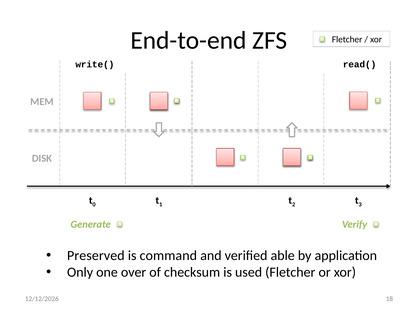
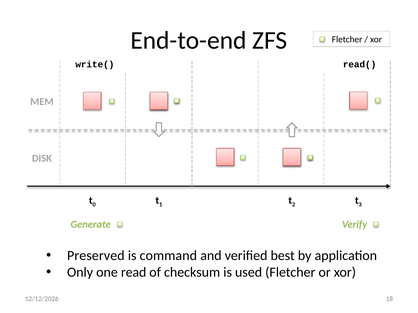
able: able -> best (283, 256)
over: over -> read (134, 273)
